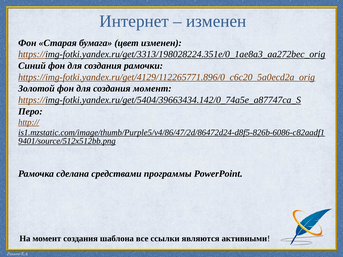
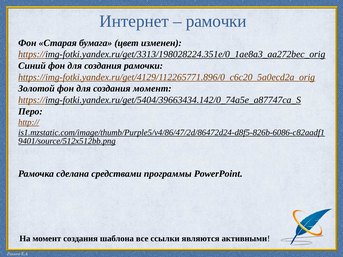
изменен: изменен -> рамочки (216, 21)
